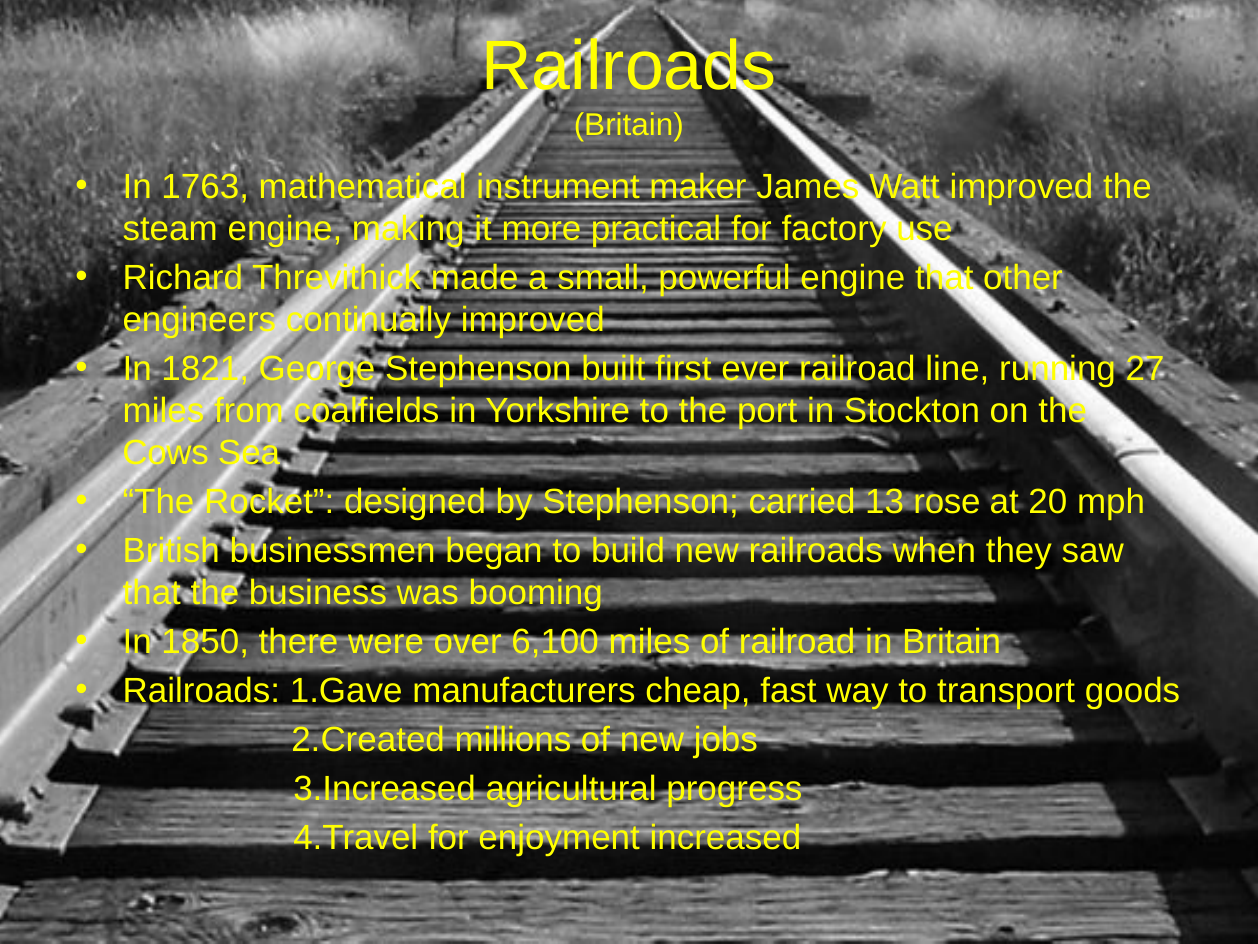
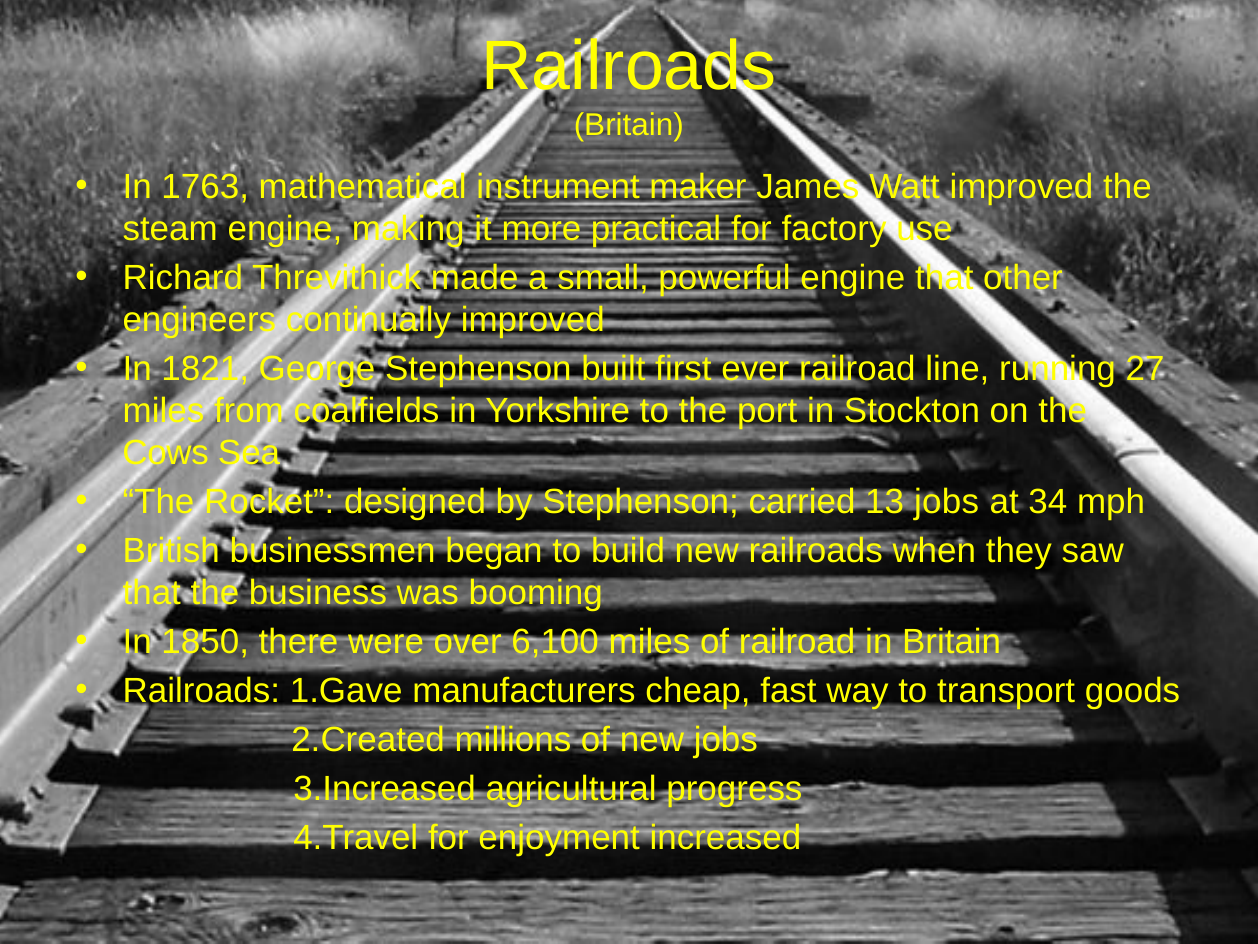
13 rose: rose -> jobs (947, 502)
20: 20 -> 34 (1048, 502)
